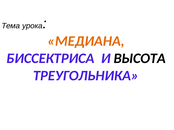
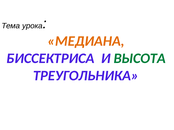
ВЫСОТА colour: black -> green (140, 59)
